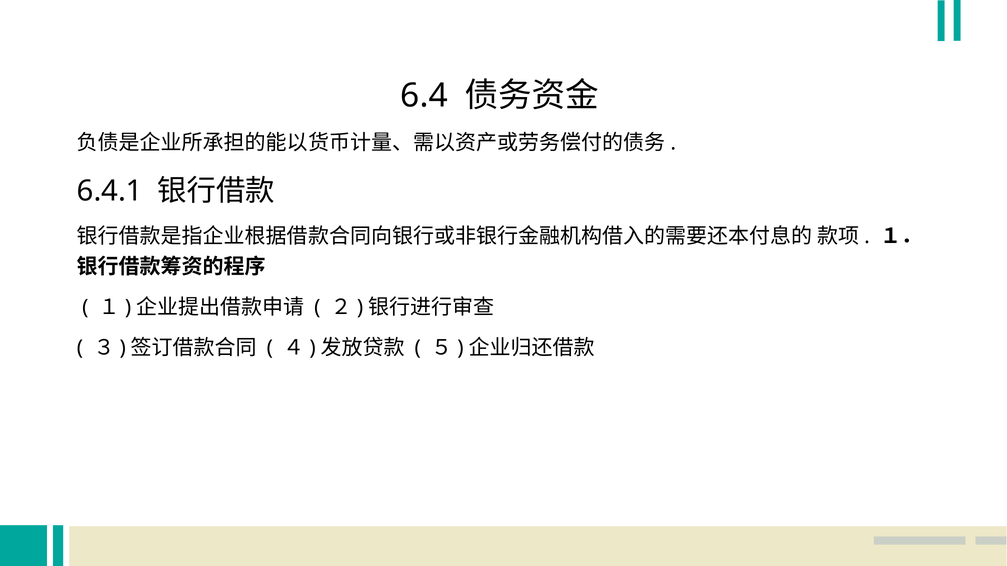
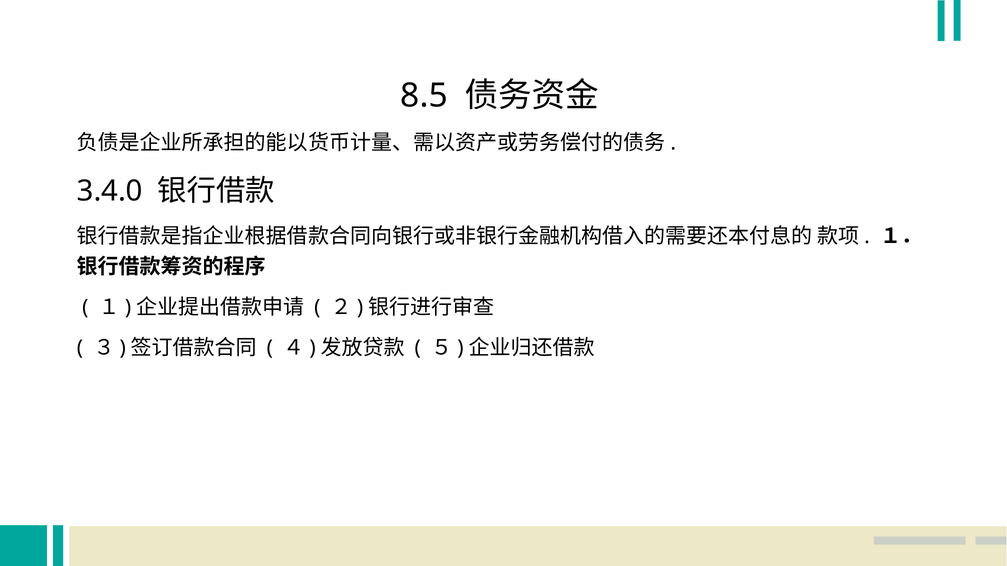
6.4: 6.4 -> 8.5 (424, 96)
6.4.1: 6.4.1 -> 3.4.0 (110, 191)
